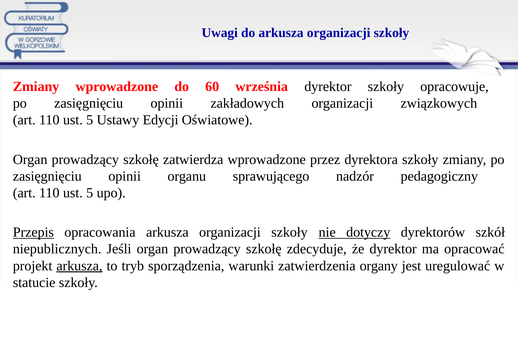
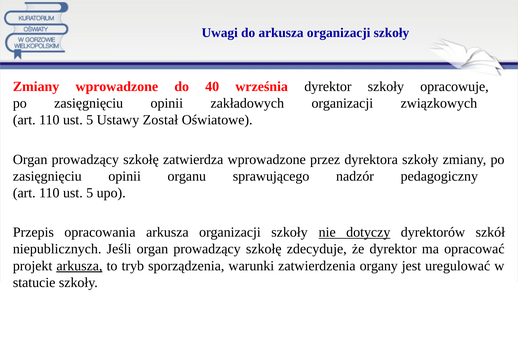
60: 60 -> 40 (212, 86)
Edycji: Edycji -> Został (160, 120)
Przepis underline: present -> none (33, 232)
